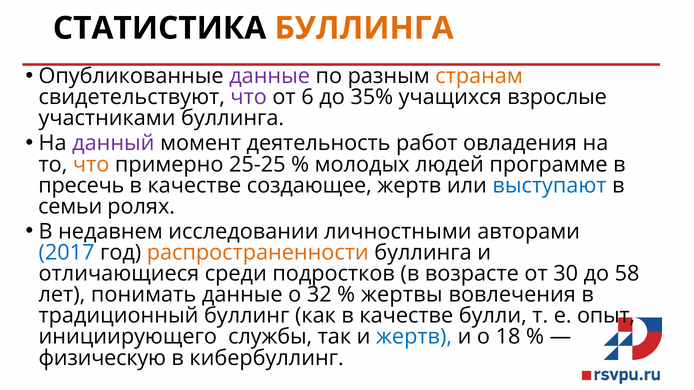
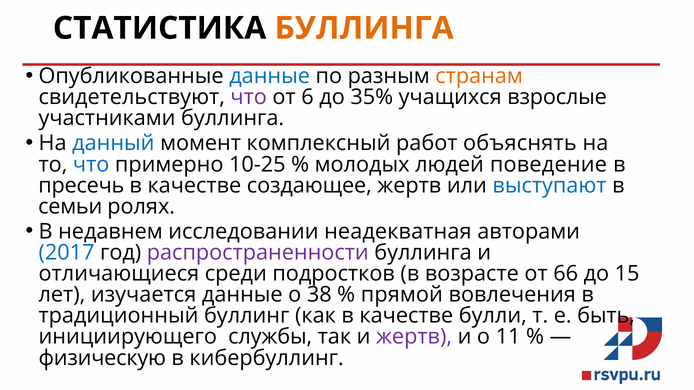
данные colour: purple -> blue (270, 76)
данный colour: purple -> blue (113, 143)
деятельность: деятельность -> комплексный (319, 143)
овладения: овладения -> объяснять (520, 143)
что colour: orange -> blue (91, 165)
25-25: 25-25 -> 10-25 (257, 165)
программе: программе -> поведение (548, 165)
личностными: личностными -> неадекватная (398, 232)
распространенности colour: orange -> purple (258, 253)
30: 30 -> 66 (566, 274)
58: 58 -> 15 (627, 274)
понимать: понимать -> изучается (144, 295)
32: 32 -> 38 (319, 295)
жертвы: жертвы -> прямой (402, 295)
опыт: опыт -> быть (606, 316)
жертв colour: blue -> purple (414, 337)
18: 18 -> 11 (508, 337)
